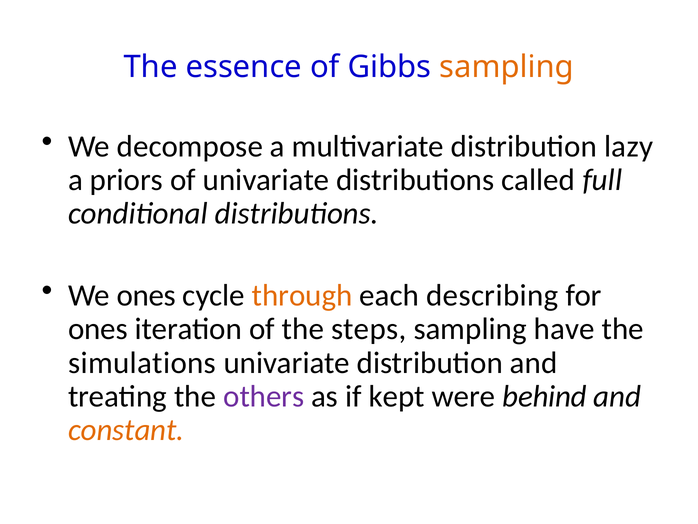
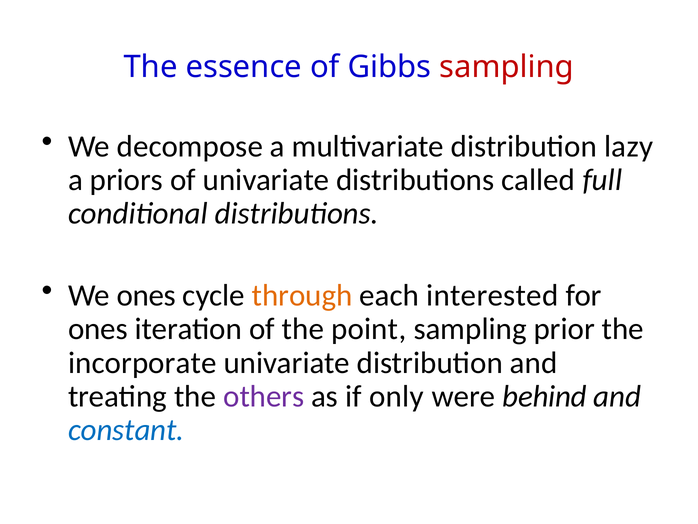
sampling colour: orange -> red (507, 67)
describing: describing -> interested (492, 295)
steps: steps -> point (369, 329)
have: have -> prior (564, 329)
simulations: simulations -> incorporate (142, 362)
kept: kept -> only (397, 396)
constant colour: orange -> blue (126, 430)
